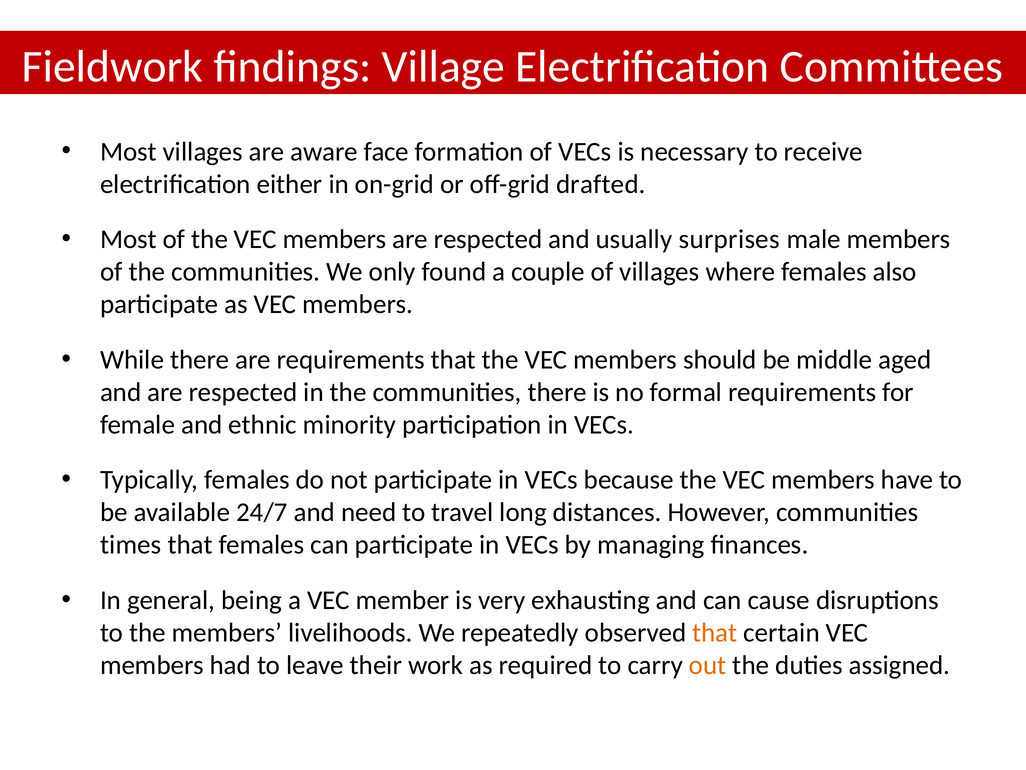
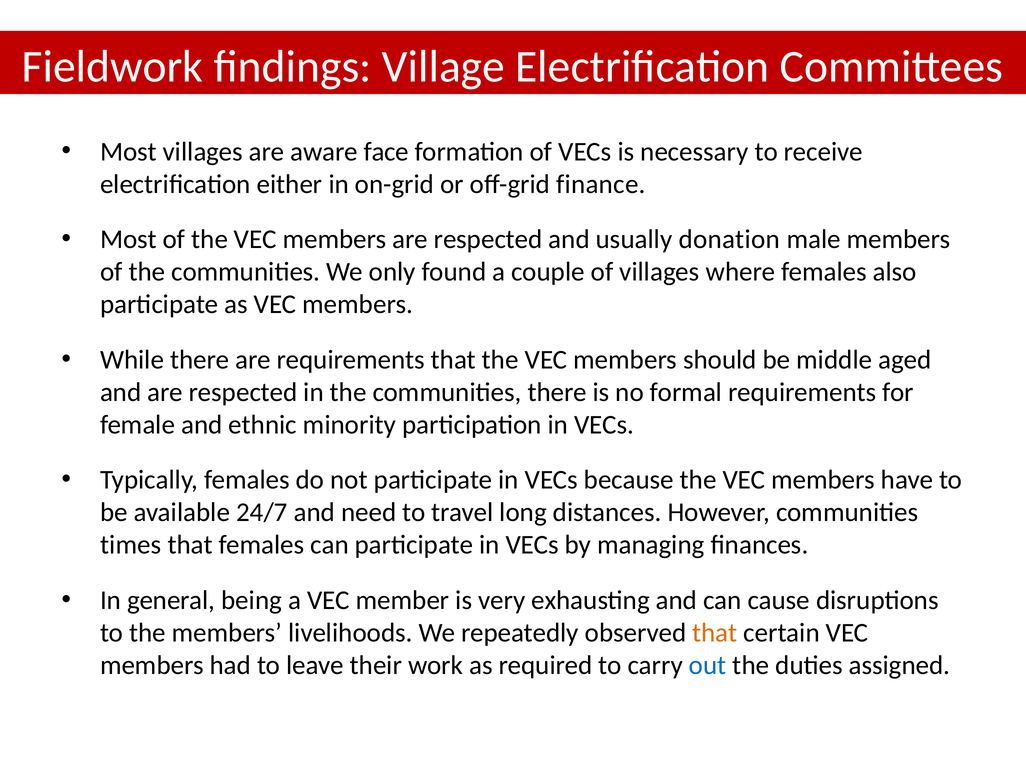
drafted: drafted -> finance (601, 184)
surprises: surprises -> donation (729, 239)
out colour: orange -> blue (708, 665)
